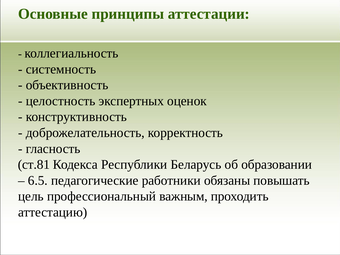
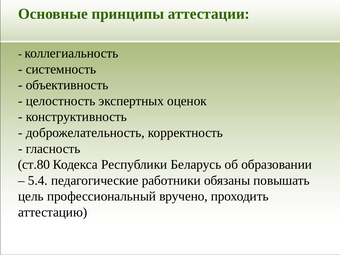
ст.81: ст.81 -> ст.80 (34, 165)
6.5: 6.5 -> 5.4 (38, 180)
важным: важным -> вручено (183, 196)
